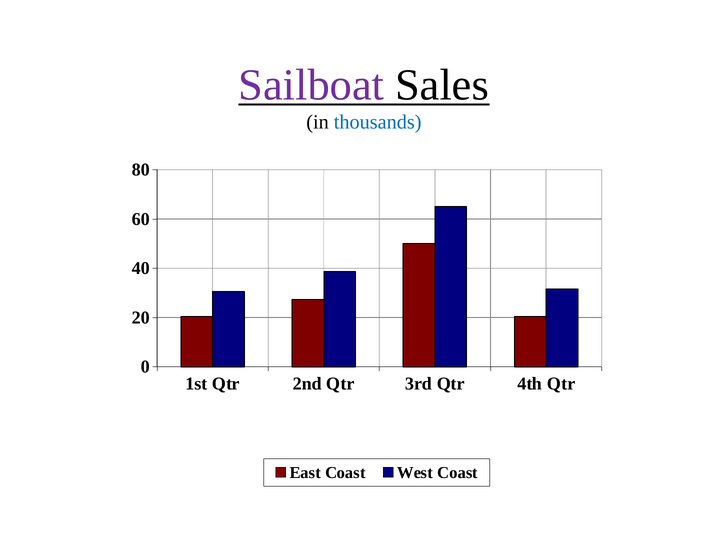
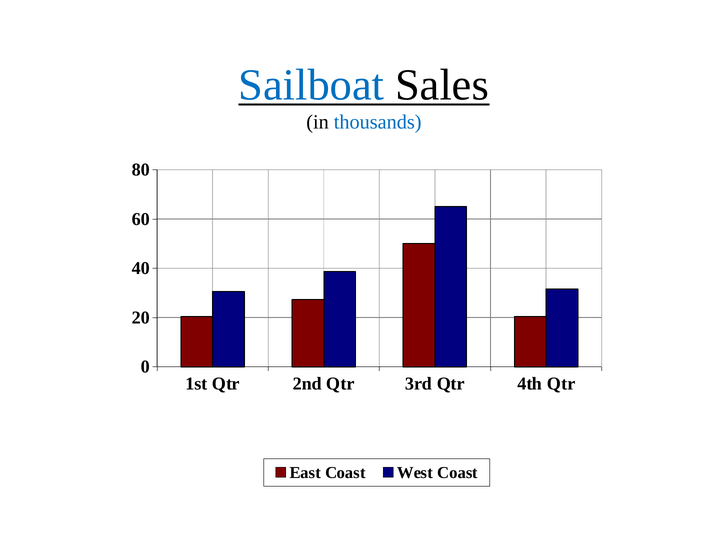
Sailboat colour: purple -> blue (311, 85)
